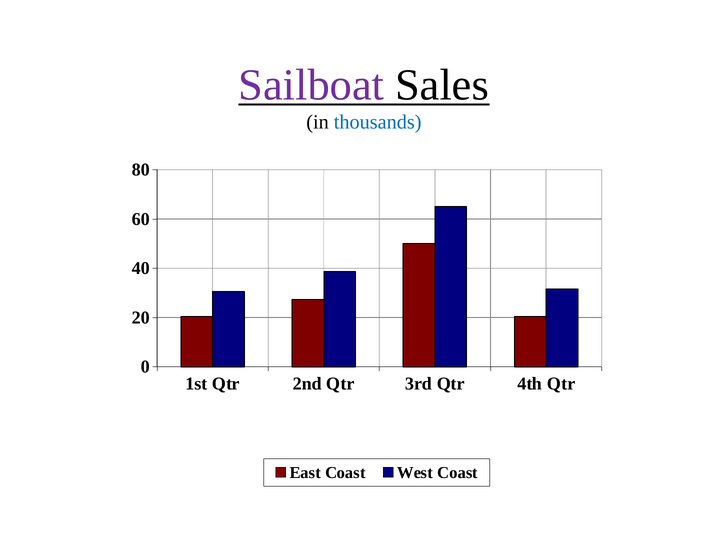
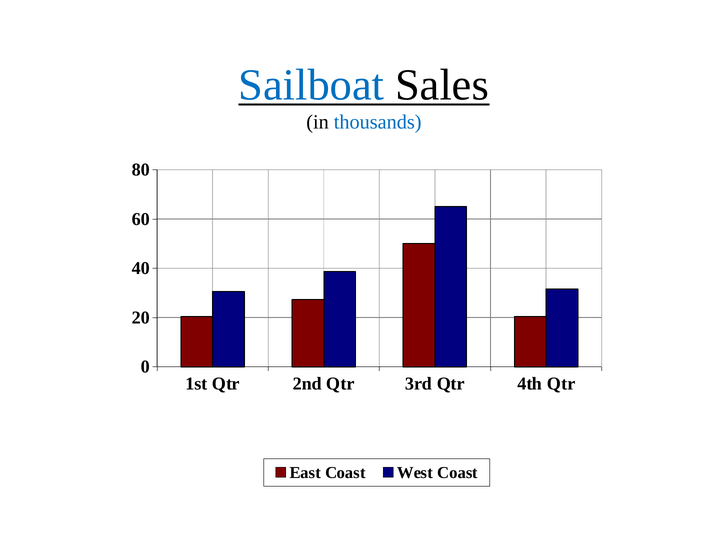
Sailboat colour: purple -> blue (311, 85)
